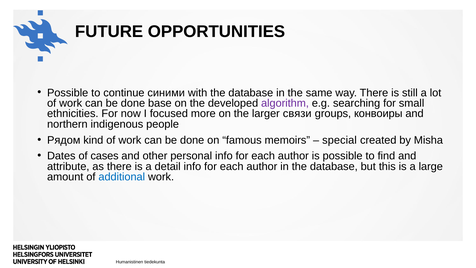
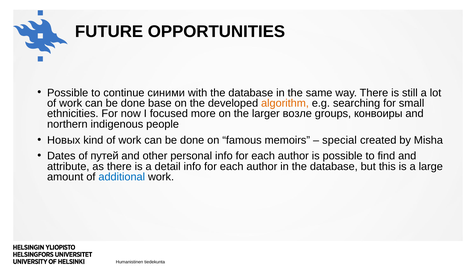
algorithm colour: purple -> orange (285, 103)
связи: связи -> возле (297, 114)
Рядом: Рядом -> Новых (64, 140)
cases: cases -> путей (105, 156)
